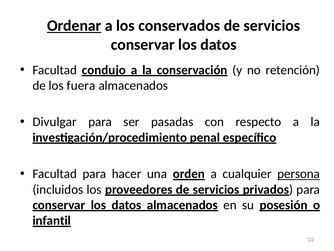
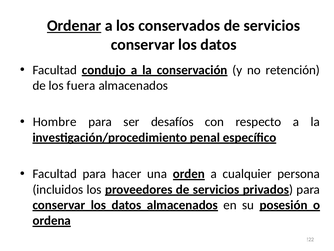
Divulgar: Divulgar -> Hombre (55, 122)
pasadas: pasadas -> desafíos (172, 122)
persona underline: present -> none (299, 174)
infantil: infantil -> ordena (52, 220)
